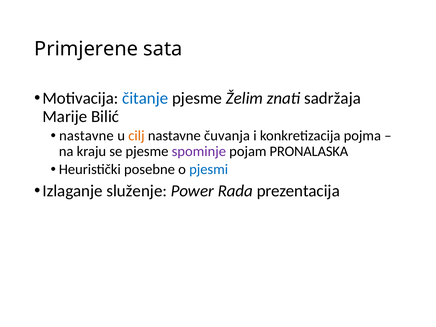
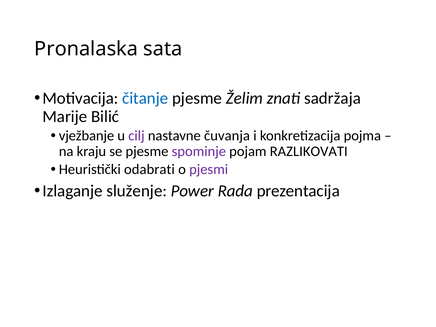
Primjerene: Primjerene -> Pronalaska (86, 49)
nastavne: nastavne -> vježbanje (87, 136)
cilj colour: orange -> purple (136, 136)
PRONALASKA: PRONALASKA -> RAZLIKOVATI (309, 152)
posebne: posebne -> odabrati (149, 169)
pjesmi colour: blue -> purple (209, 169)
